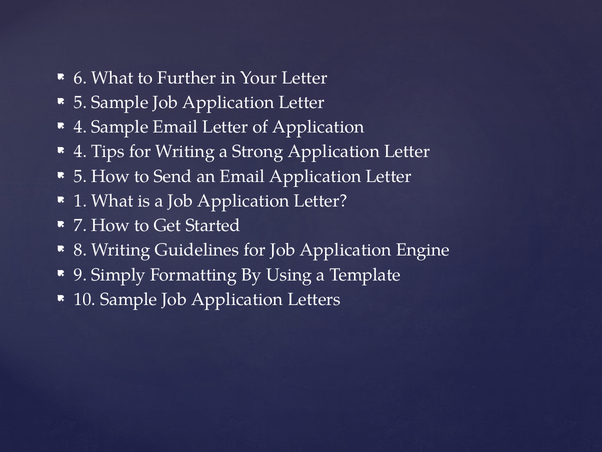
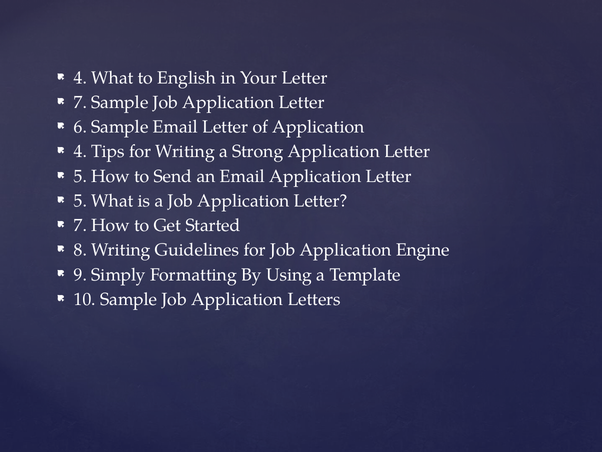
6: 6 -> 4 (80, 78)
Further: Further -> English (187, 78)
5: 5 -> 7 (80, 102)
4: 4 -> 6 (80, 127)
1: 1 -> 5 (80, 201)
